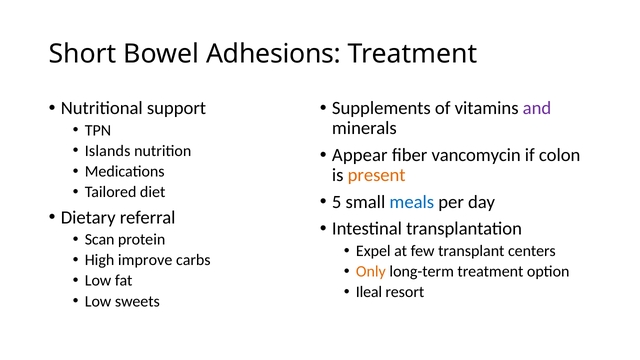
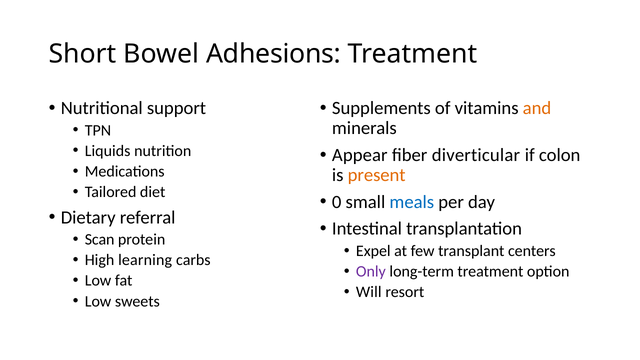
and colour: purple -> orange (537, 108)
Islands: Islands -> Liquids (108, 151)
vancomycin: vancomycin -> diverticular (476, 155)
5: 5 -> 0 (337, 202)
improve: improve -> learning (145, 260)
Only colour: orange -> purple (371, 271)
Ileal: Ileal -> Will (369, 292)
